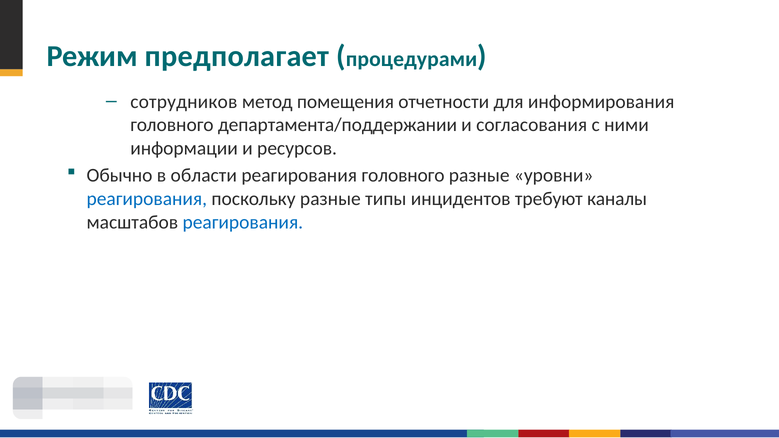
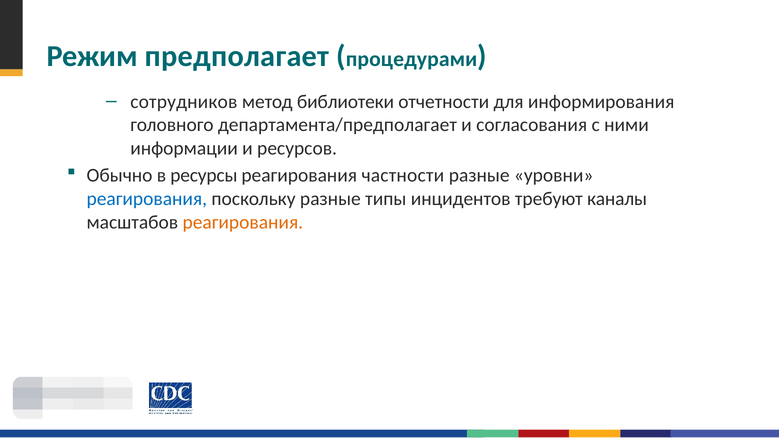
помещения: помещения -> библиотеки (346, 102)
департамента/поддержании: департамента/поддержании -> департамента/предполагает (337, 125)
области: области -> ресурсы (204, 176)
реагирования головного: головного -> частности (403, 176)
реагирования colour: blue -> orange (243, 222)
